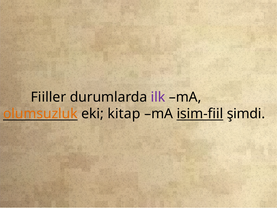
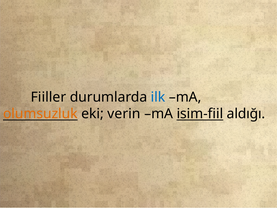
ilk colour: purple -> blue (158, 97)
kitap: kitap -> verin (124, 114)
şimdi: şimdi -> aldığı (246, 114)
